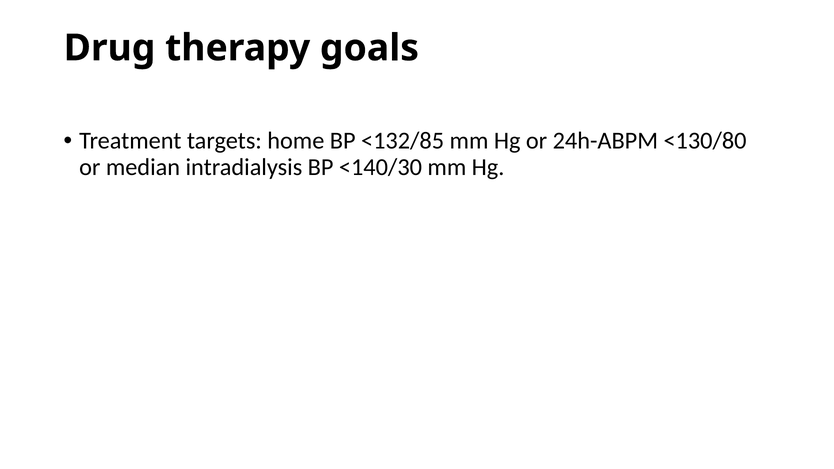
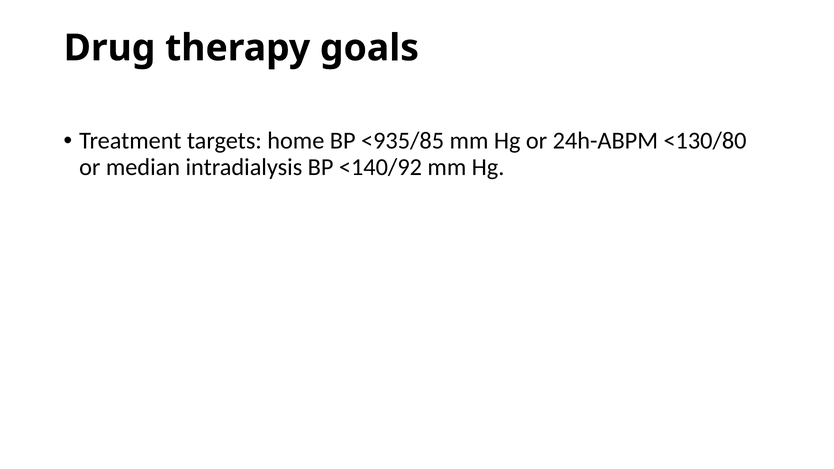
<132/85: <132/85 -> <935/85 (403, 141)
<140/30: <140/30 -> <140/92 (380, 167)
